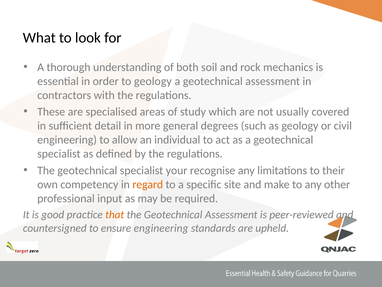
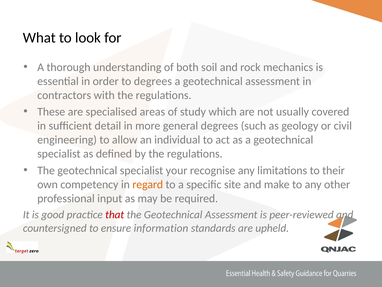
to geology: geology -> degrees (153, 81)
that colour: orange -> red (115, 214)
ensure engineering: engineering -> information (161, 228)
